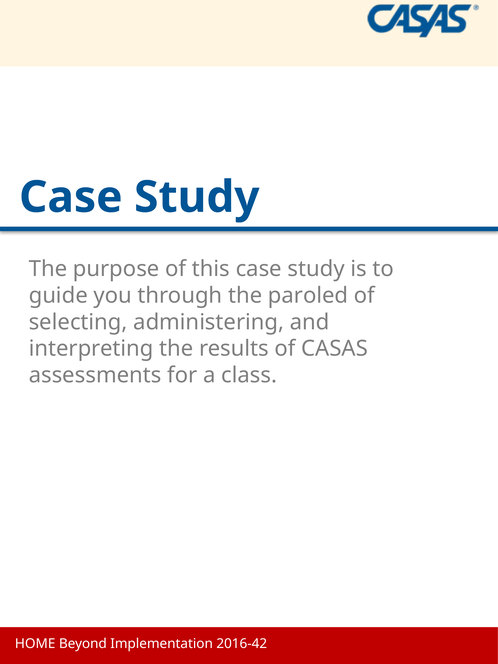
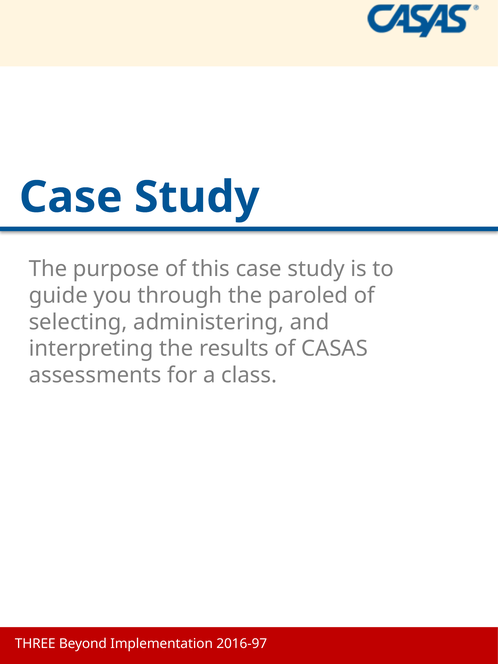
HOME: HOME -> THREE (35, 644)
2016-42: 2016-42 -> 2016-97 (242, 644)
